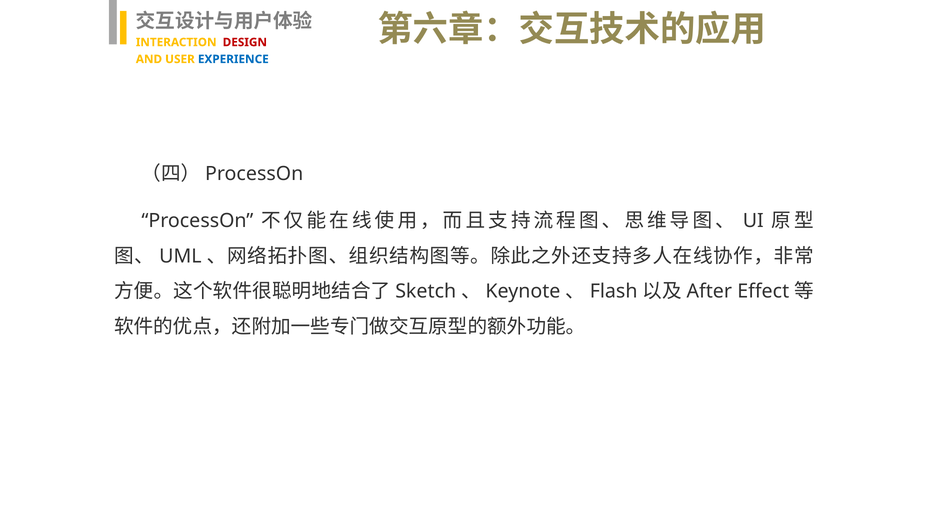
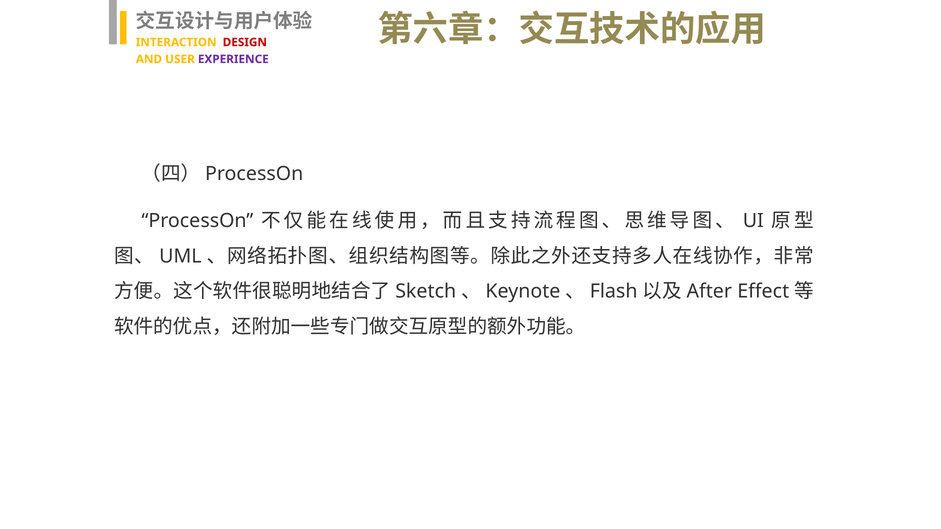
EXPERIENCE colour: blue -> purple (233, 59)
